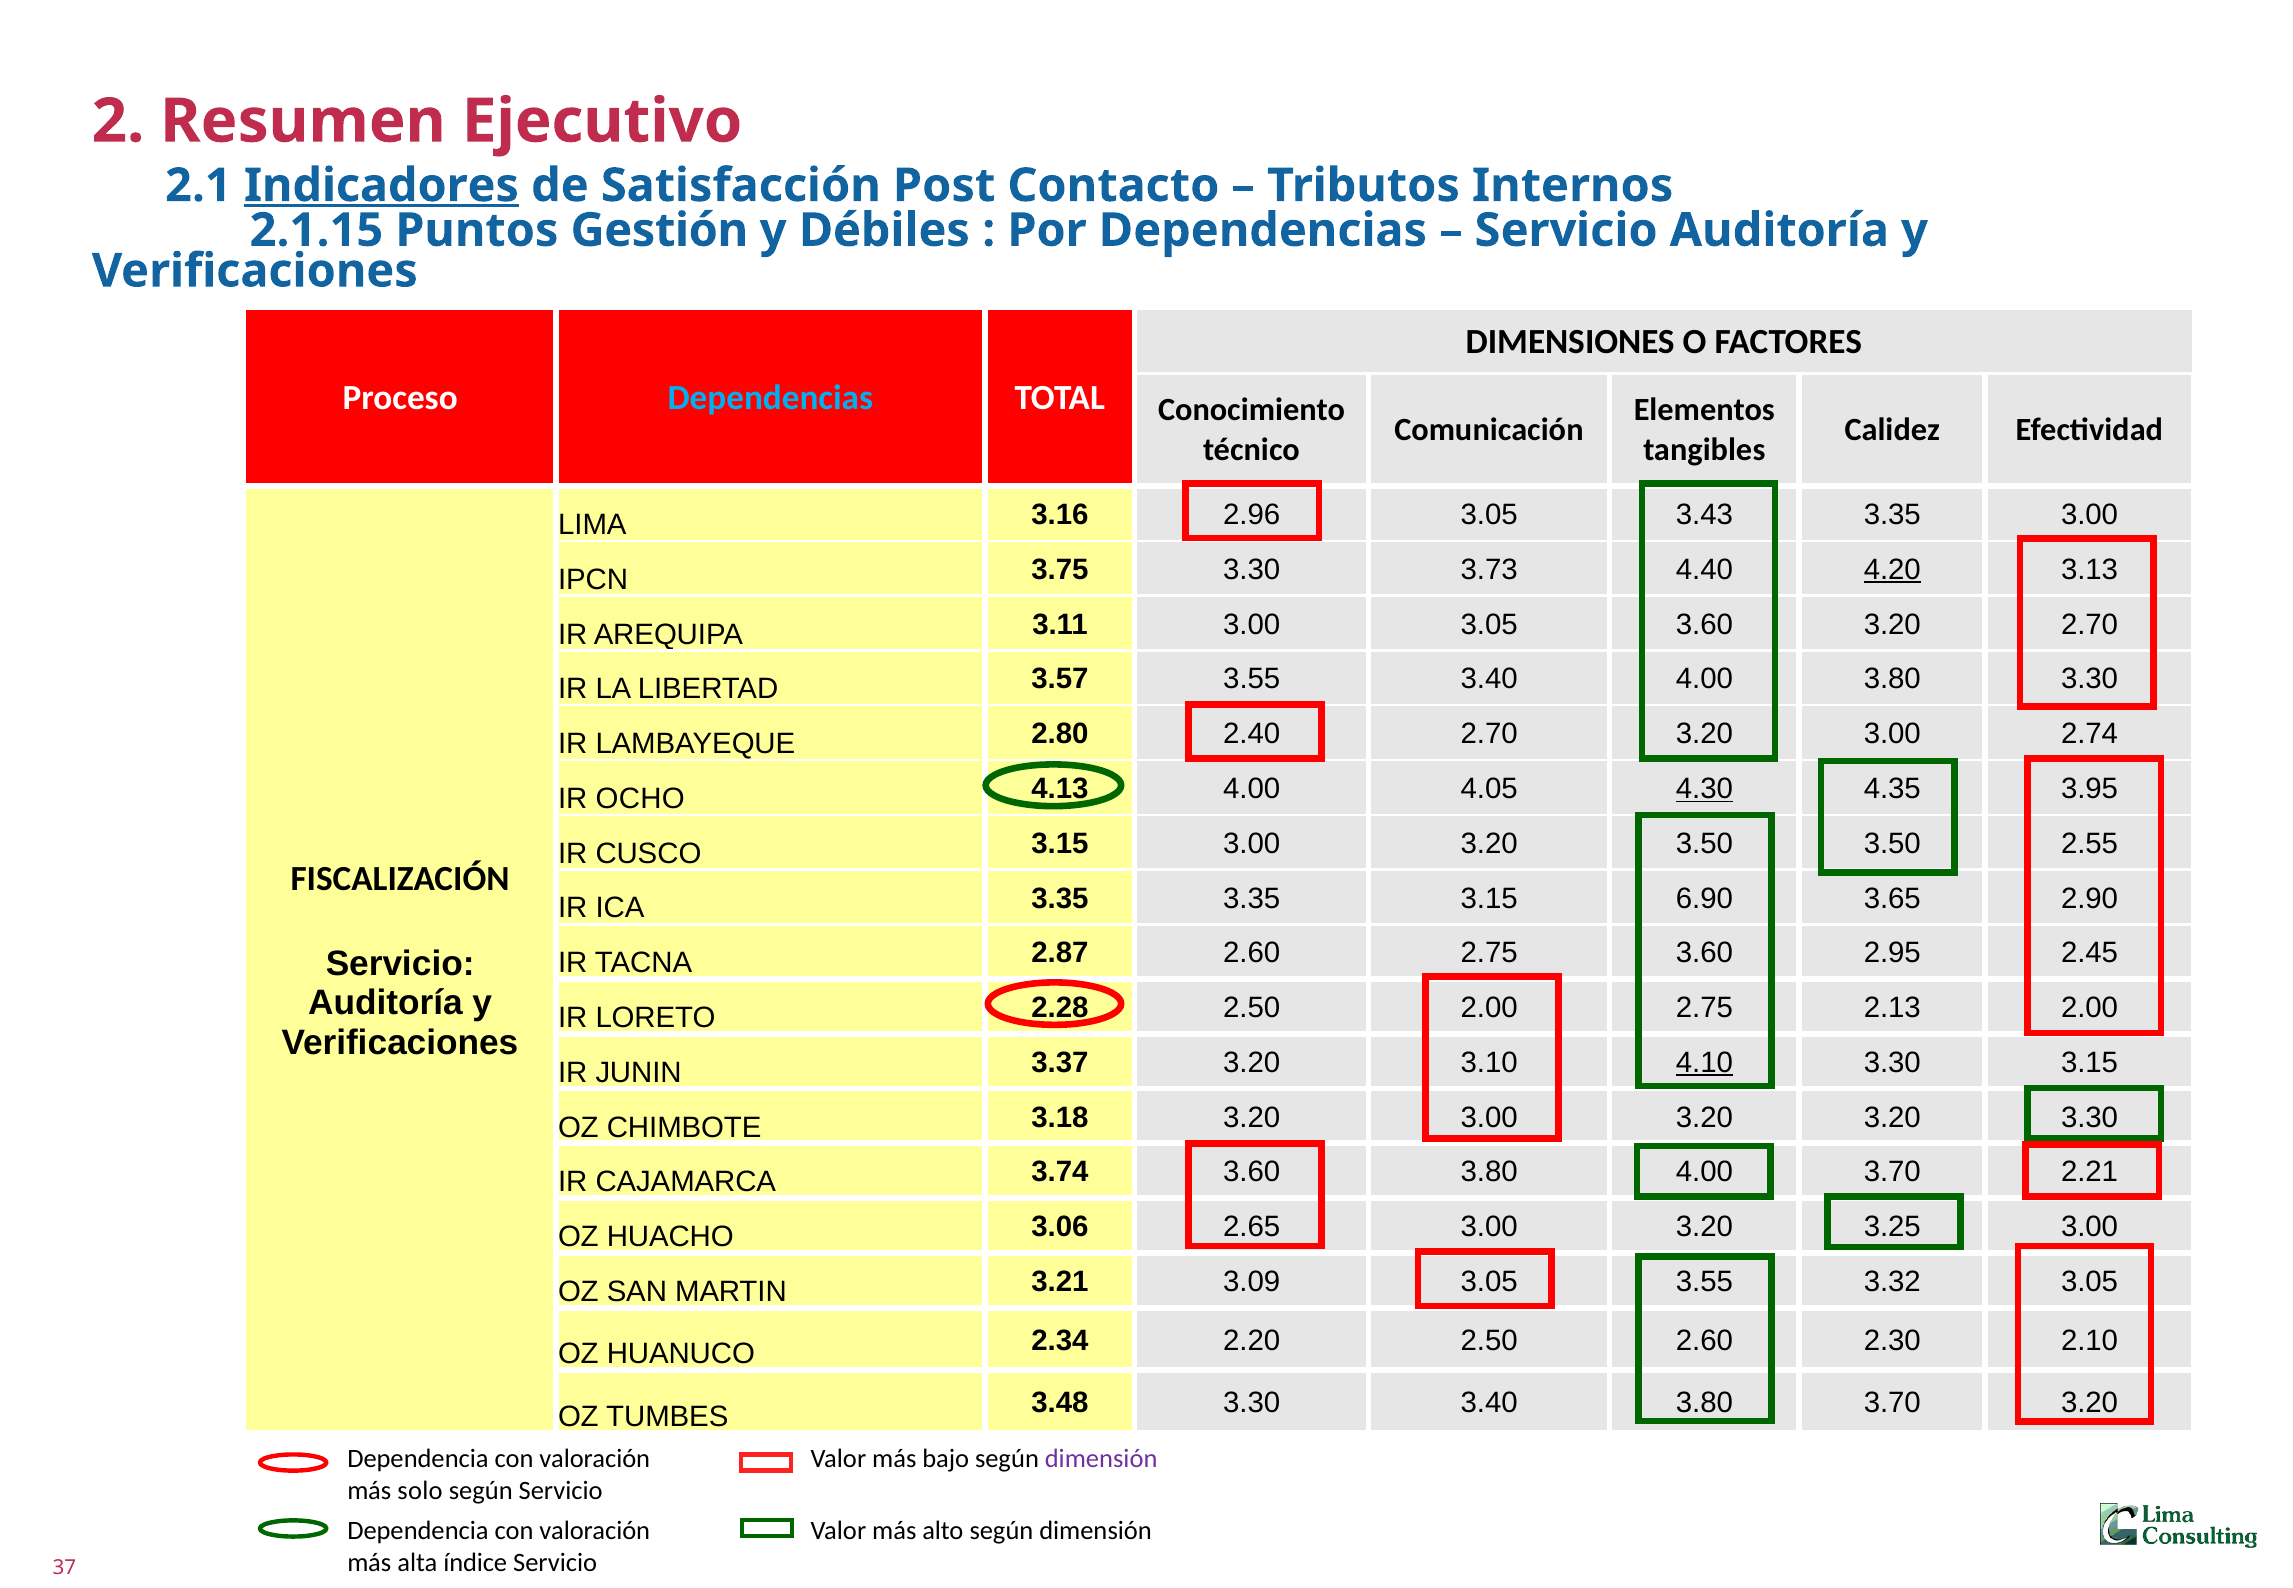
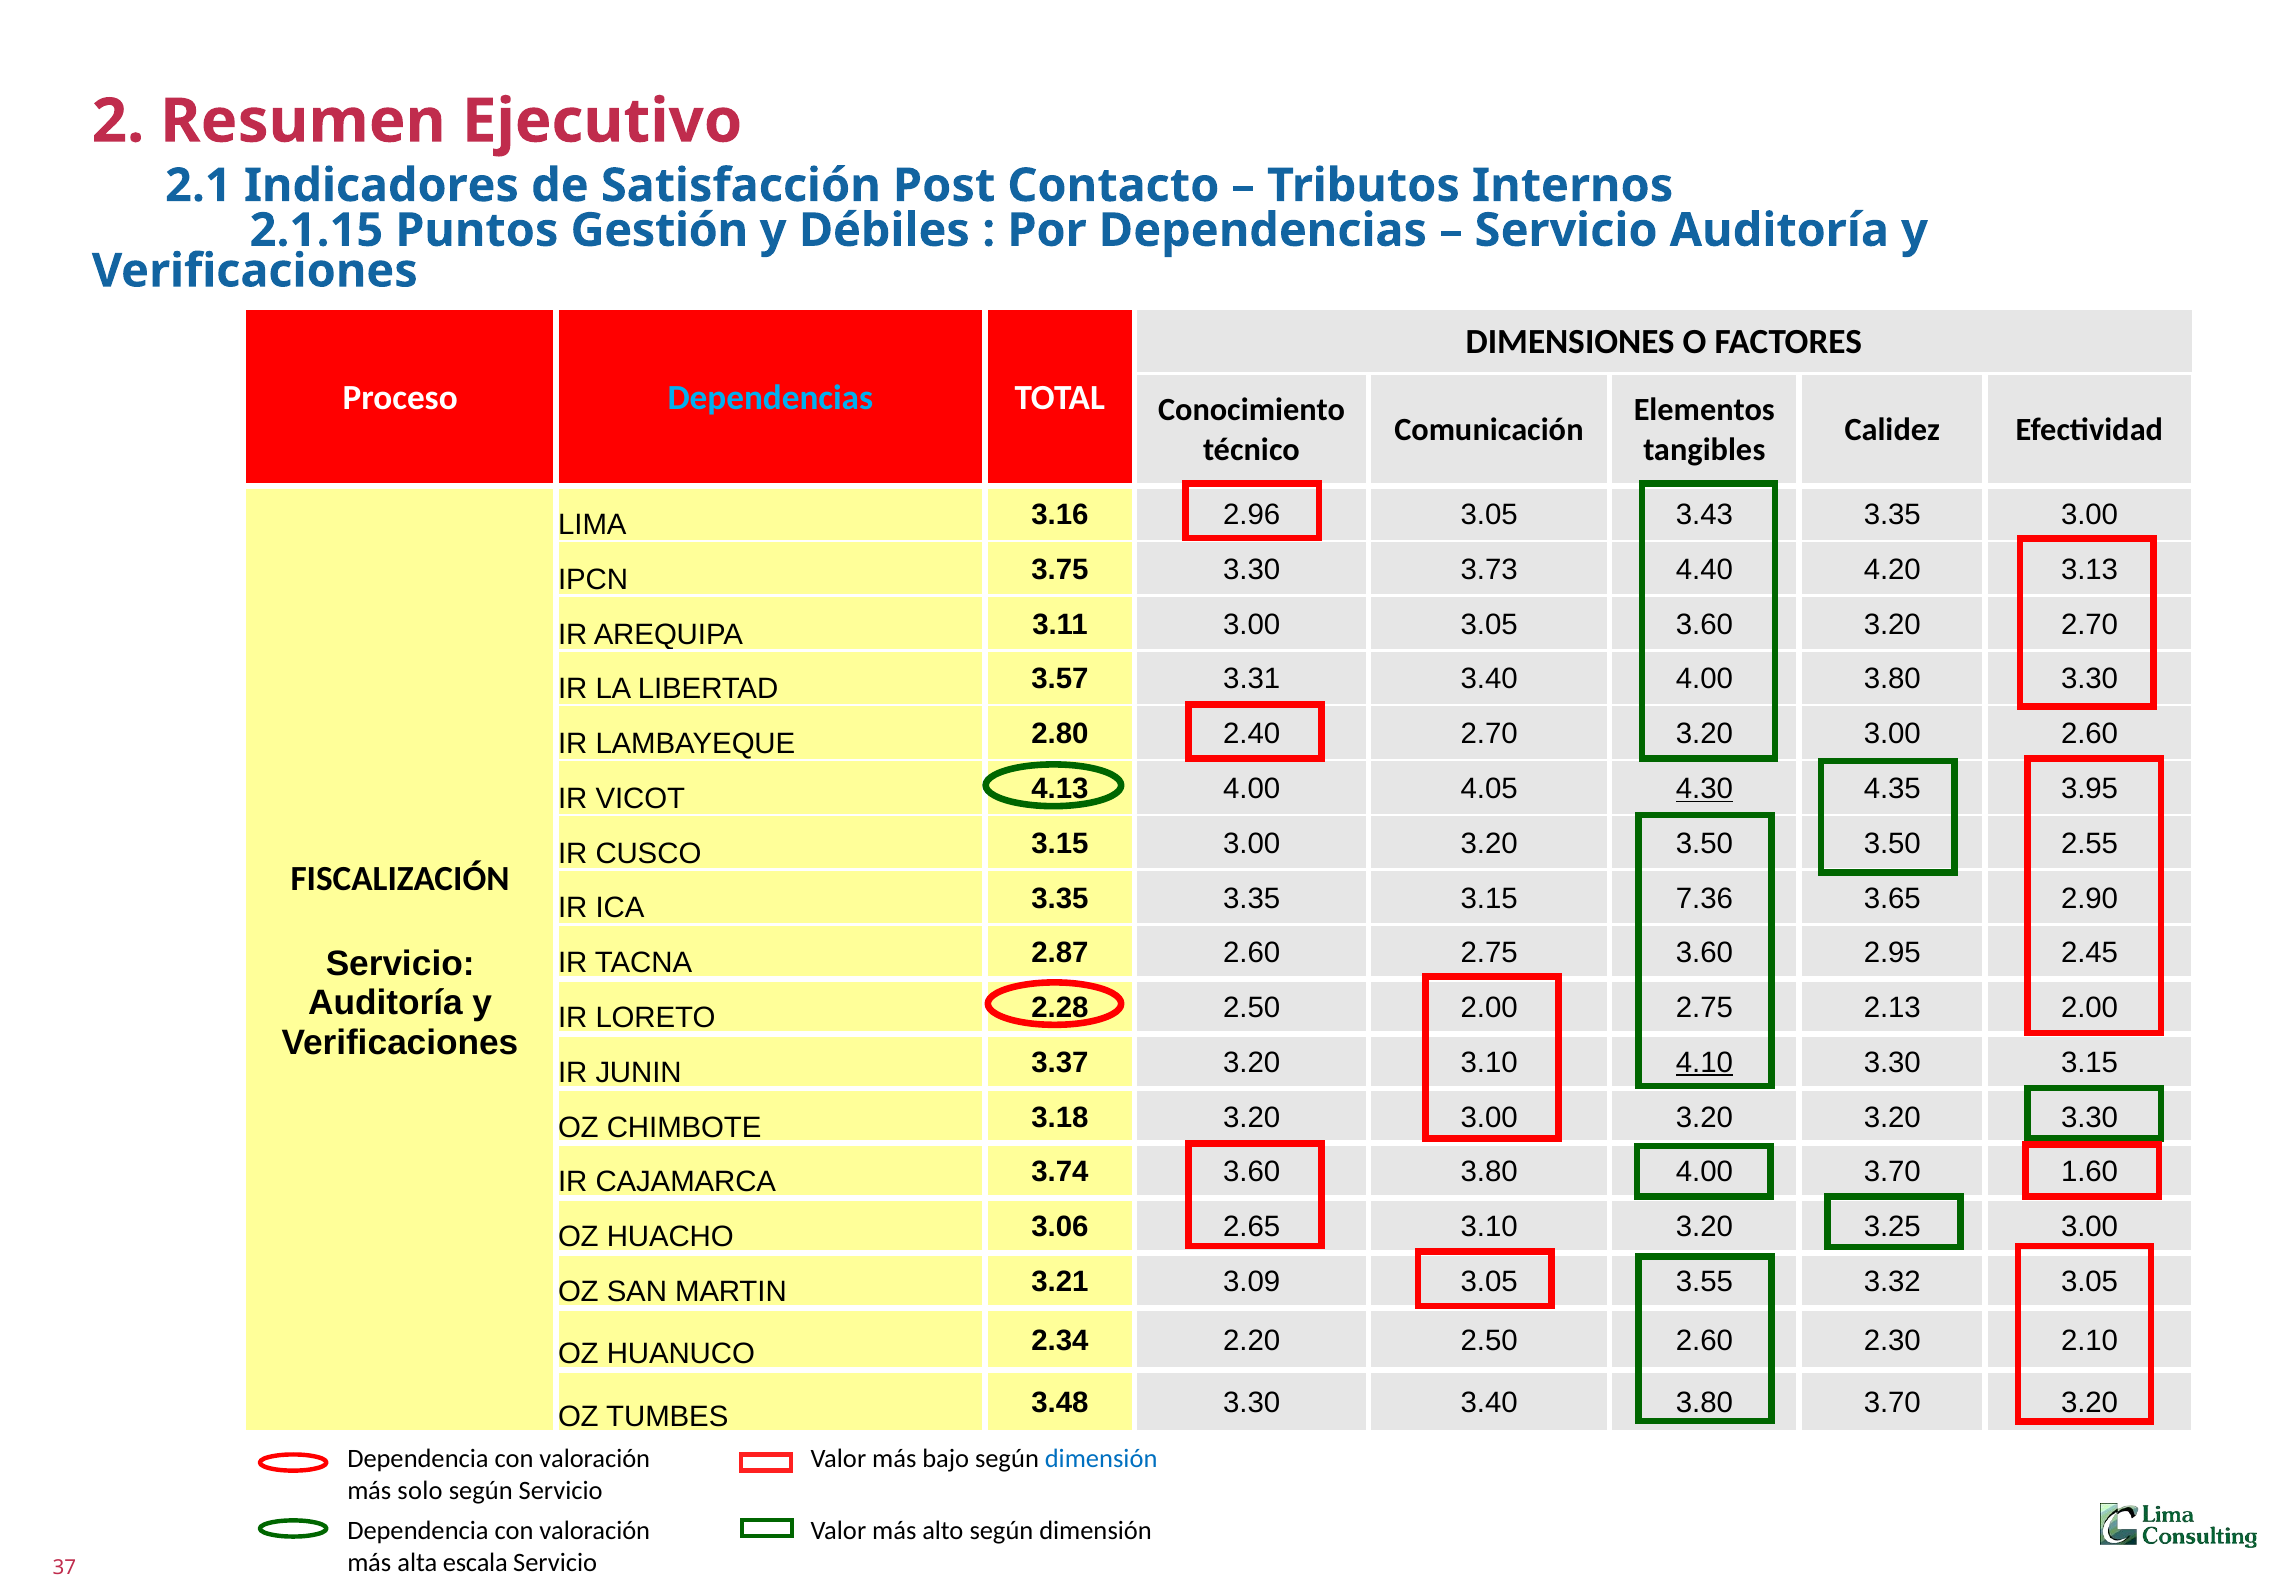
Indicadores underline: present -> none (381, 186)
4.20 underline: present -> none (1892, 570)
3.57 3.55: 3.55 -> 3.31 (1252, 679)
3.00 2.74: 2.74 -> 2.60 (2090, 734)
OCHO: OCHO -> VICOT (640, 798)
6.90: 6.90 -> 7.36 (1704, 898)
2.21: 2.21 -> 1.60 (2090, 1172)
2.65 3.00: 3.00 -> 3.10 (1489, 1226)
dimensión colour: purple -> blue (1101, 1459)
índice: índice -> escala (475, 1562)
